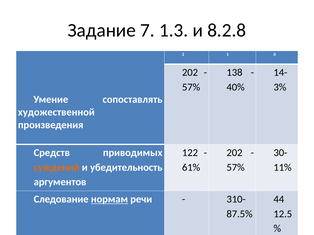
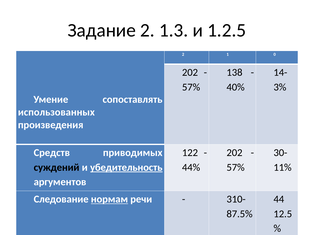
Задание 7: 7 -> 2 (148, 30)
8.2.8: 8.2.8 -> 1.2.5 (227, 30)
художественной: художественной -> использованных (56, 112)
суждений colour: orange -> black (57, 168)
убедительность underline: none -> present (126, 168)
61%: 61% -> 44% (191, 168)
